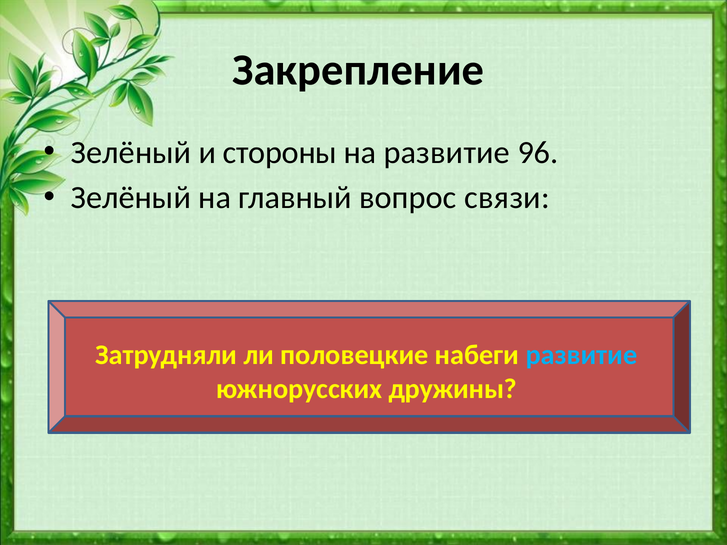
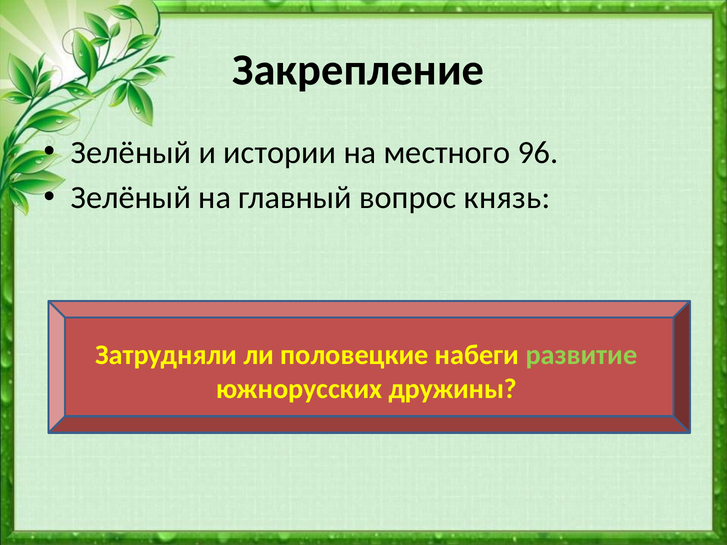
стороны: стороны -> истории (280, 153)
на развитие: развитие -> местного (447, 153)
связи: связи -> князь (507, 198)
развитие colour: light blue -> light green (581, 355)
